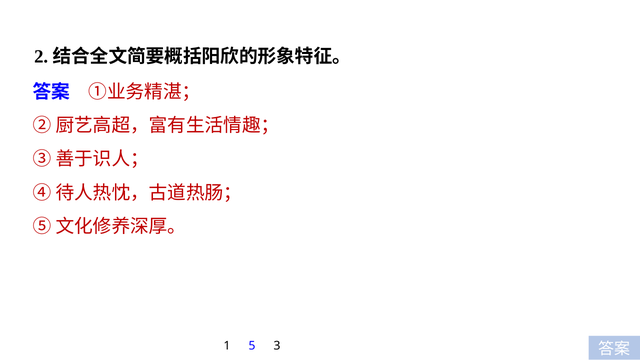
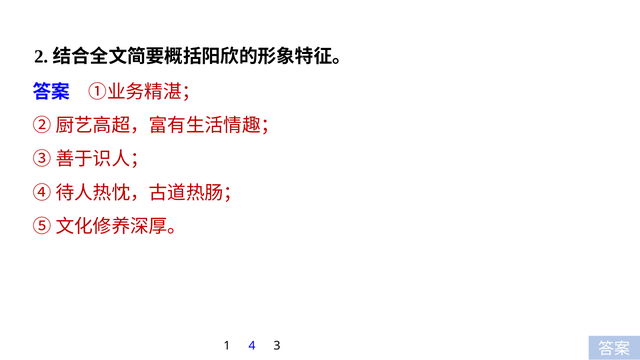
5: 5 -> 4 (252, 346)
